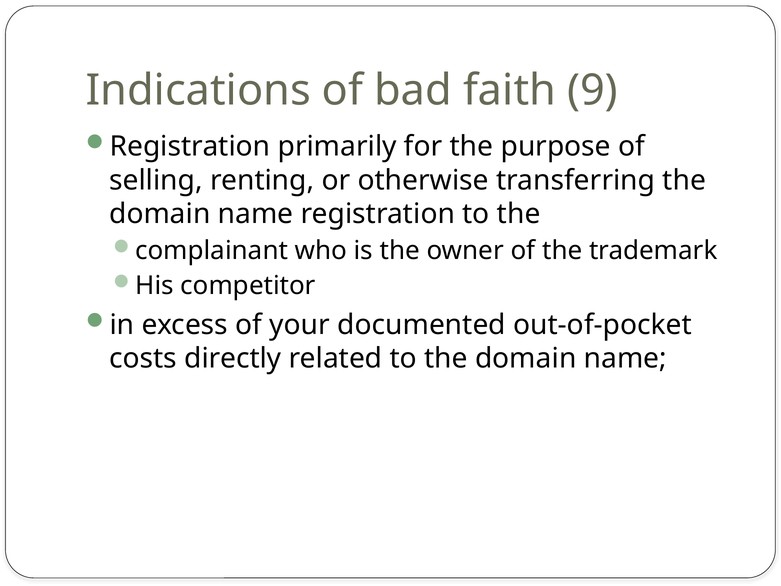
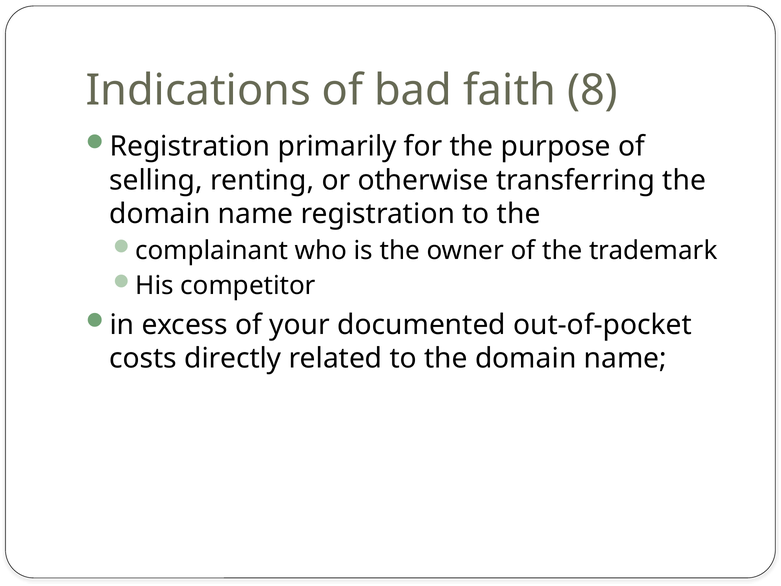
9: 9 -> 8 (593, 90)
